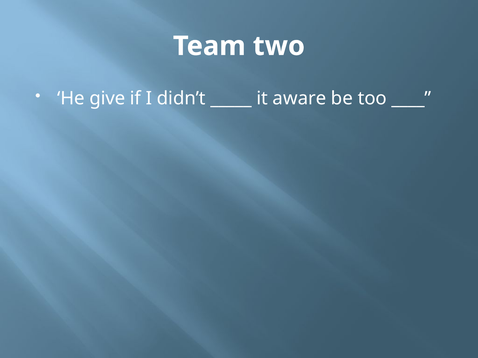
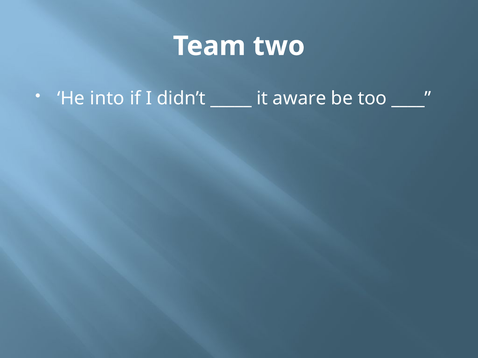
give: give -> into (107, 98)
